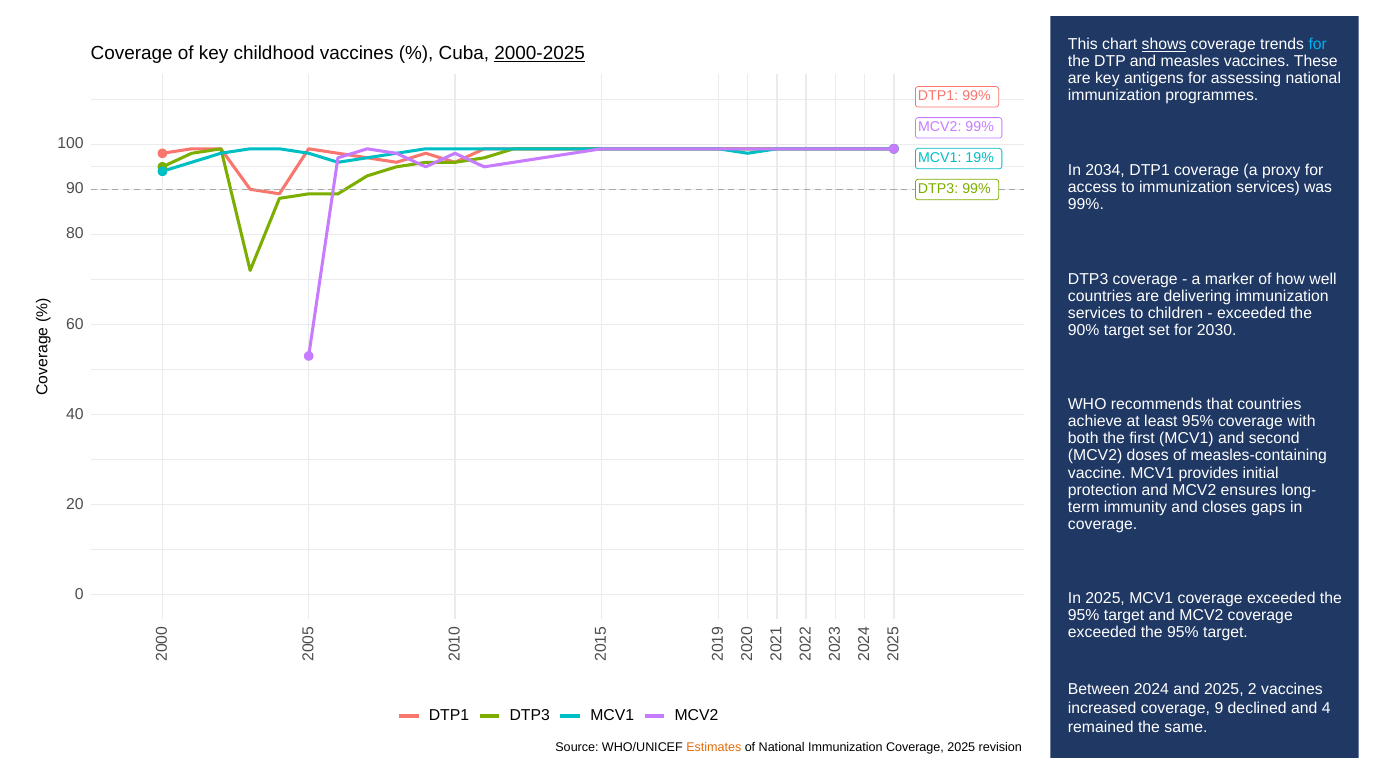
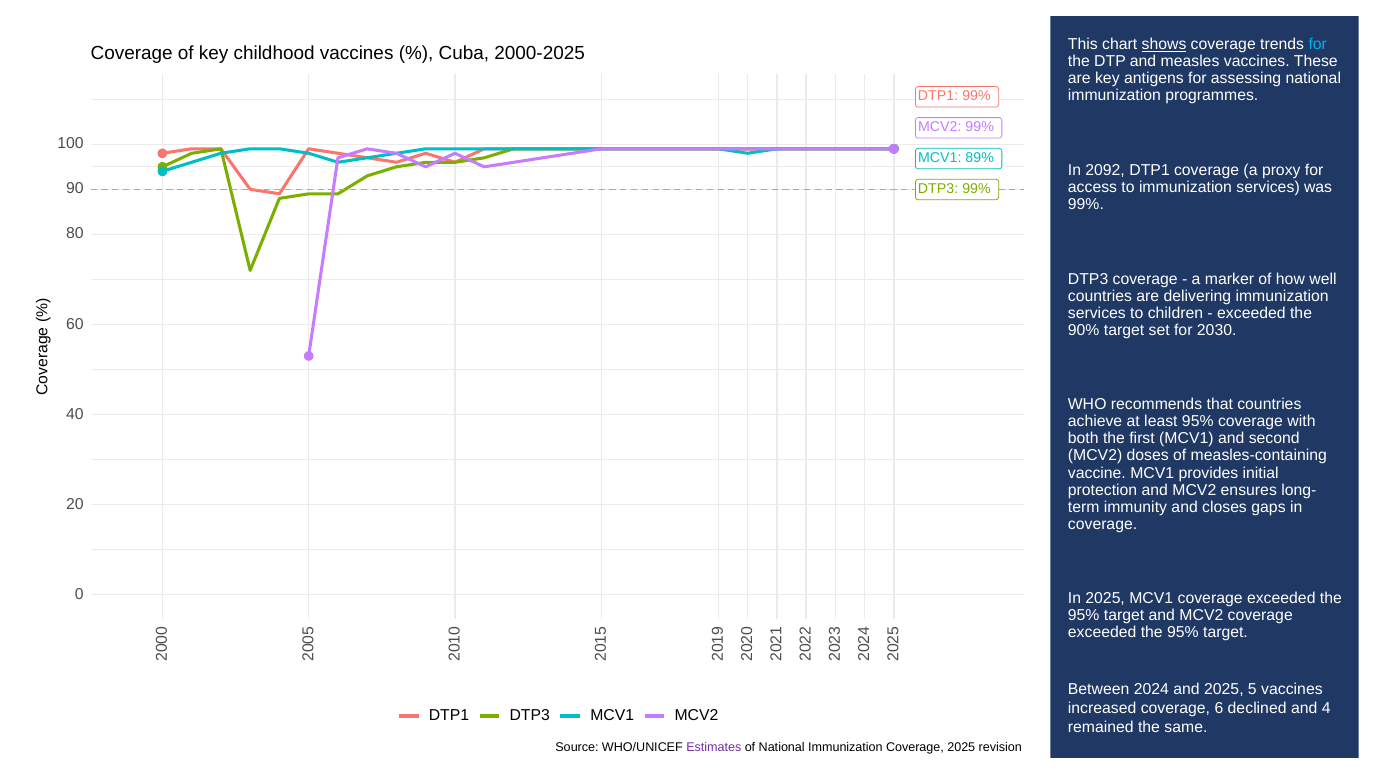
2000-2025 underline: present -> none (540, 53)
19%: 19% -> 89% (980, 158)
2034: 2034 -> 2092 (1105, 170)
2025 2: 2 -> 5 (1252, 689)
coverage 9: 9 -> 6 (1219, 708)
Estimates colour: orange -> purple (714, 747)
